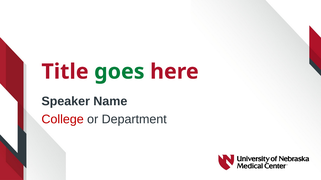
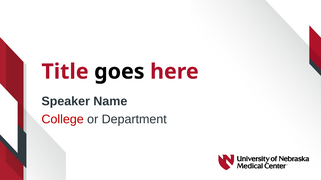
goes colour: green -> black (119, 72)
